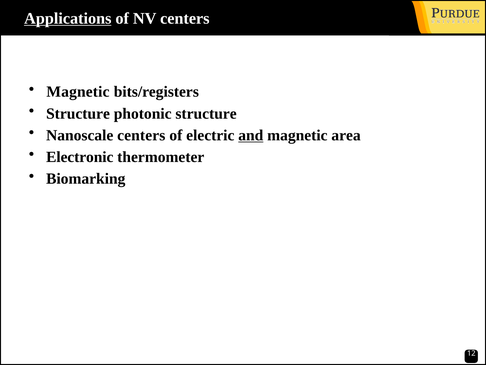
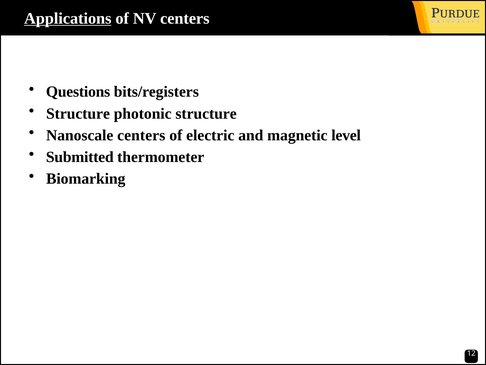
Magnetic: Magnetic -> Questions (78, 92)
and underline: present -> none (251, 135)
area: area -> level (346, 135)
Electronic: Electronic -> Submitted (80, 157)
